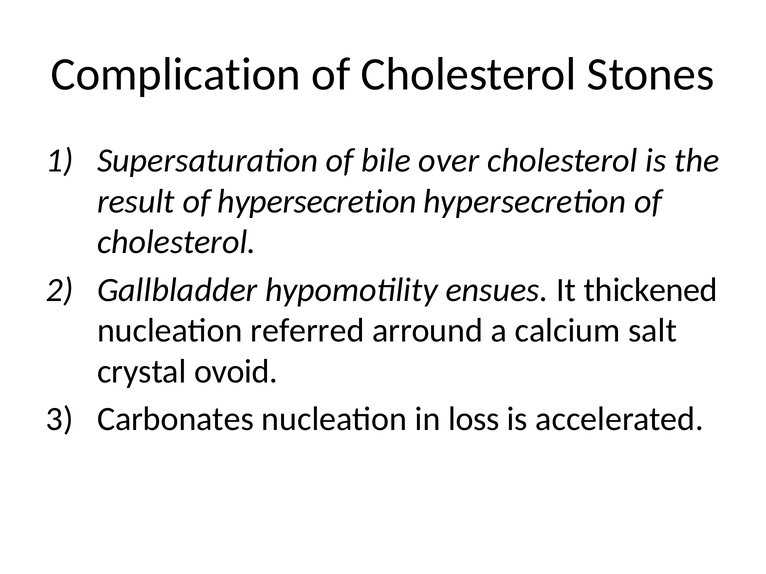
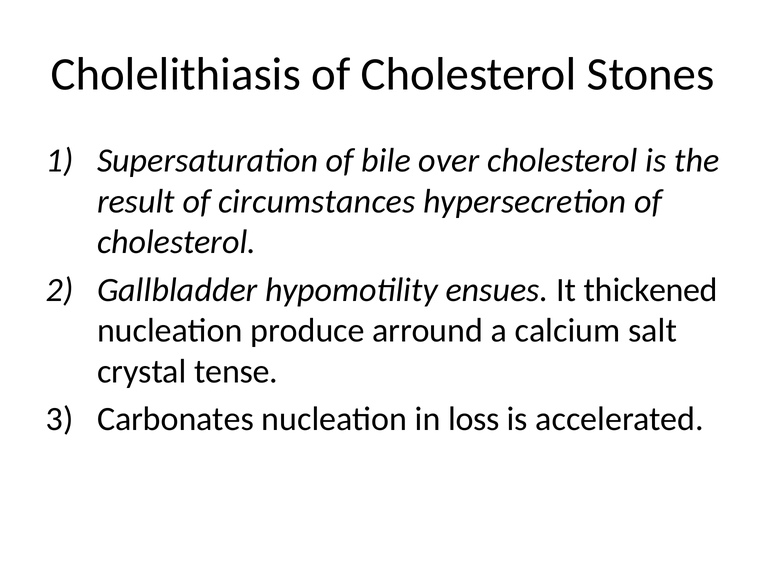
Complication: Complication -> Cholelithiasis (176, 74)
of hypersecretion: hypersecretion -> circumstances (317, 202)
referred: referred -> produce (307, 331)
ovoid: ovoid -> tense (236, 372)
